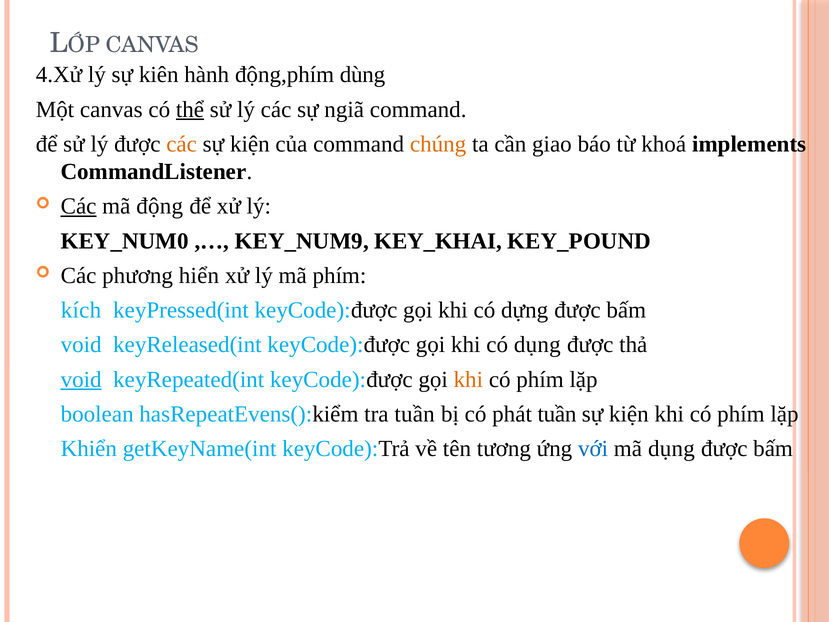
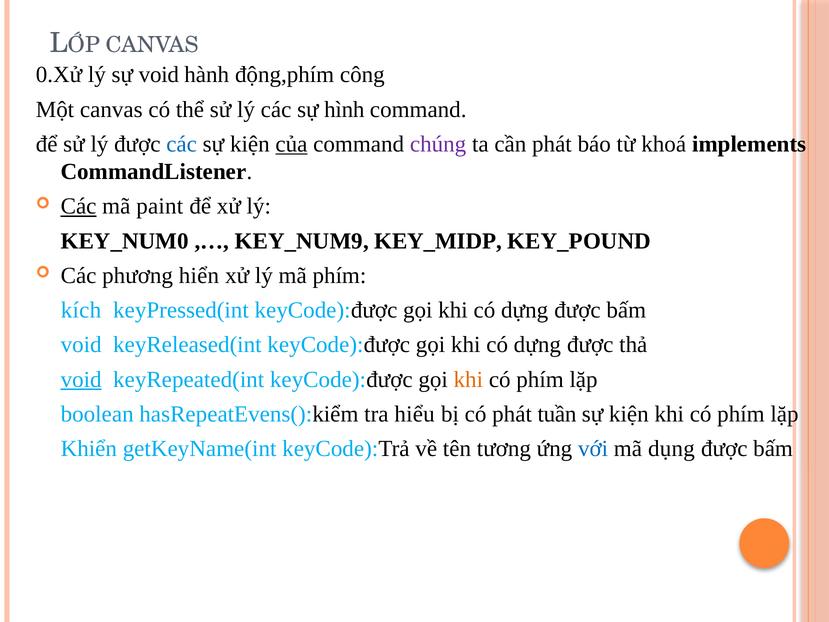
4.Xử: 4.Xử -> 0.Xử (59, 75)
sự kiên: kiên -> void (159, 75)
dùng: dùng -> công (362, 75)
thể underline: present -> none (190, 109)
ngiã: ngiã -> hình (344, 109)
các colour: orange -> blue (182, 144)
của underline: none -> present (291, 144)
chúng colour: orange -> purple (438, 144)
cần giao: giao -> phát (552, 144)
động: động -> paint (160, 206)
KEY_KHAI: KEY_KHAI -> KEY_MIDP (438, 241)
dụng: dụng -> dựng (537, 345)
tra tuần: tuần -> hiểu (415, 414)
